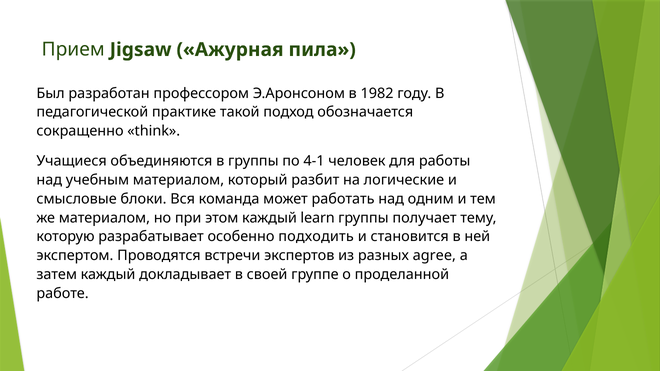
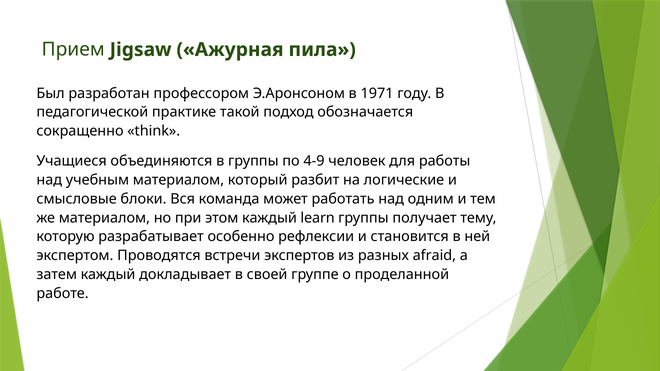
1982: 1982 -> 1971 (377, 93)
4-1: 4-1 -> 4-9 (314, 161)
подходить: подходить -> рефлексии (316, 237)
agree: agree -> afraid (434, 256)
